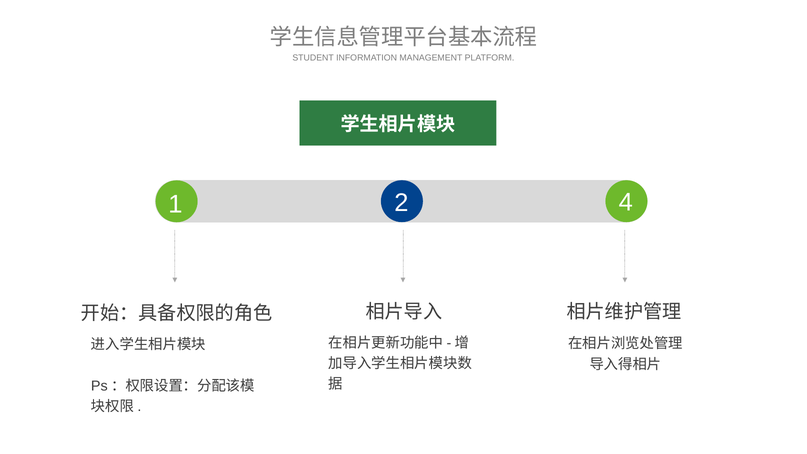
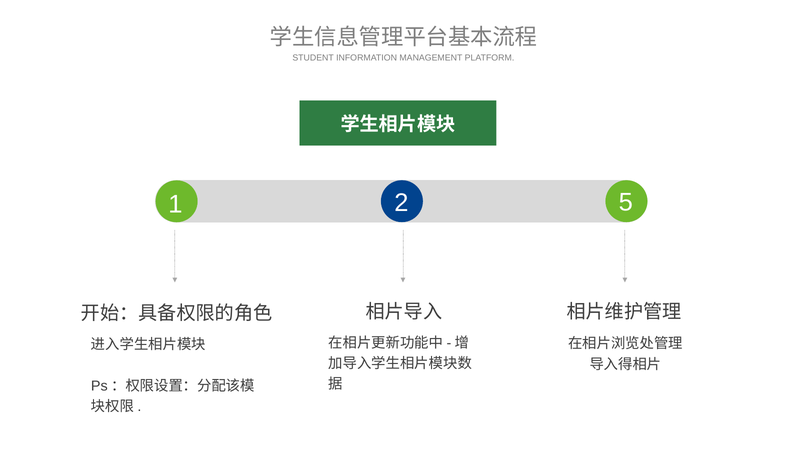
4: 4 -> 5 (626, 203)
